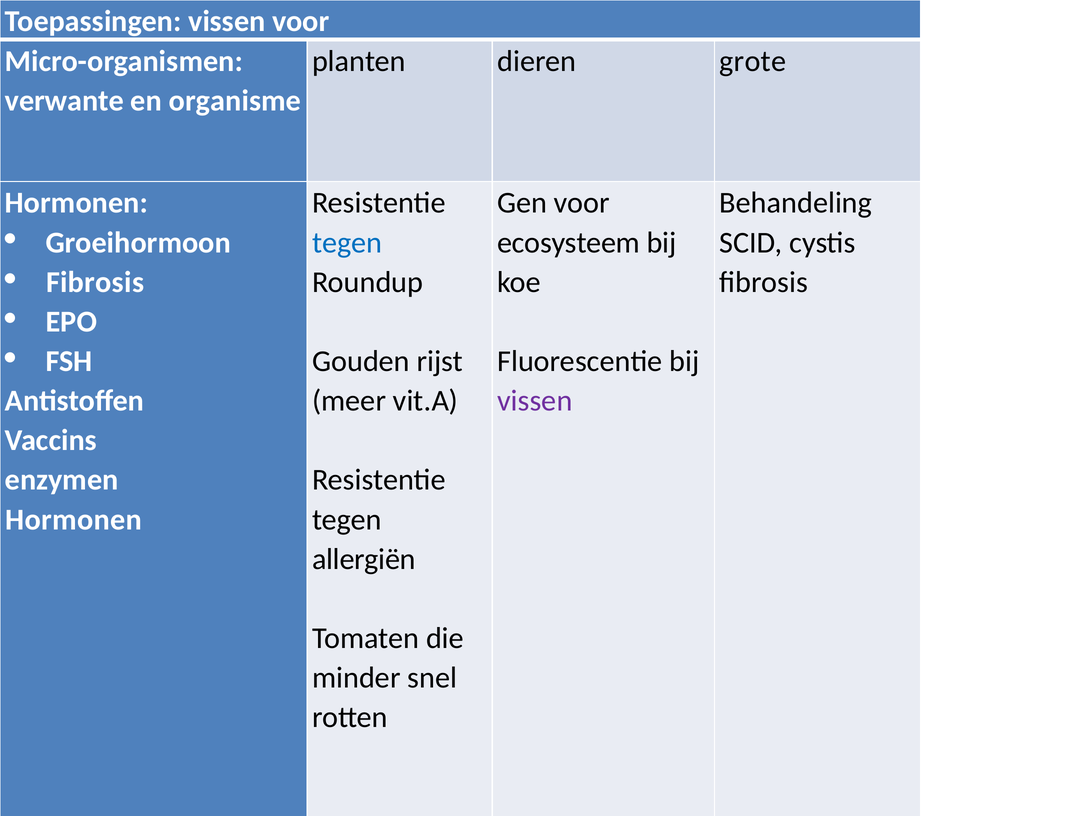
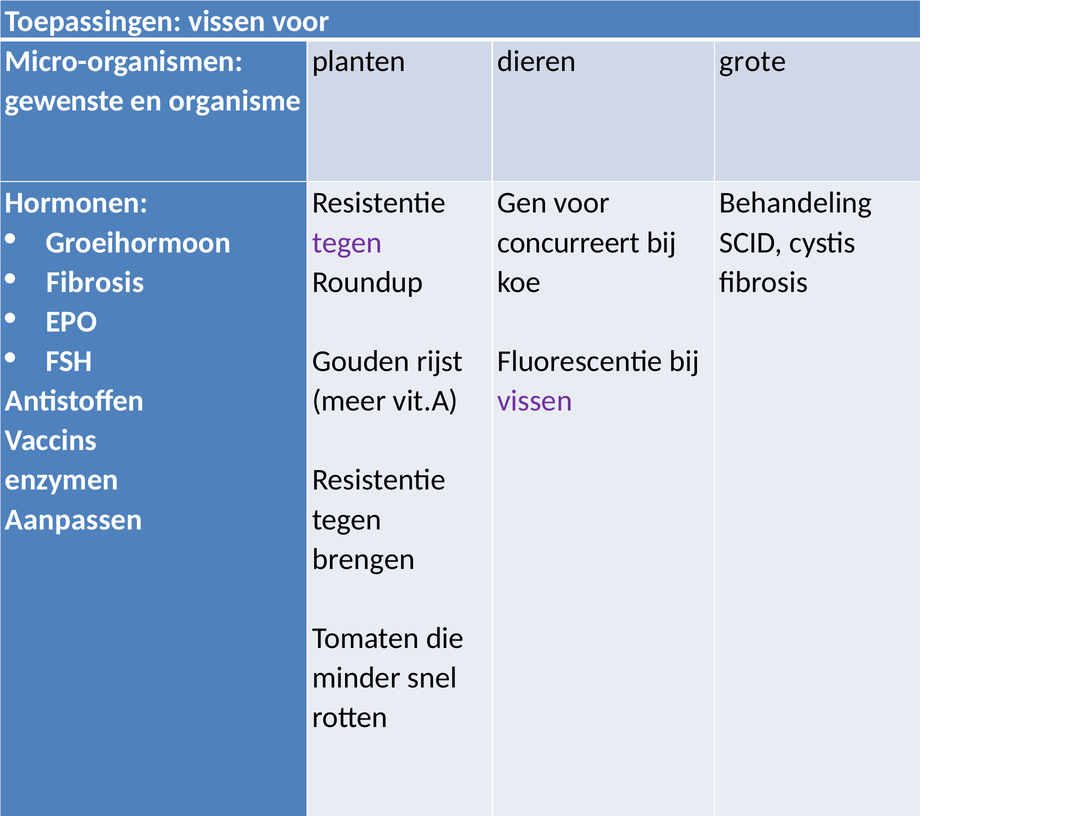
verwante: verwante -> gewenste (64, 101)
tegen colour: blue -> purple (347, 243)
ecosysteem: ecosysteem -> concurreert (569, 243)
Hormonen: Hormonen -> Aanpassen (74, 520)
allergiën: allergiën -> brengen (364, 559)
